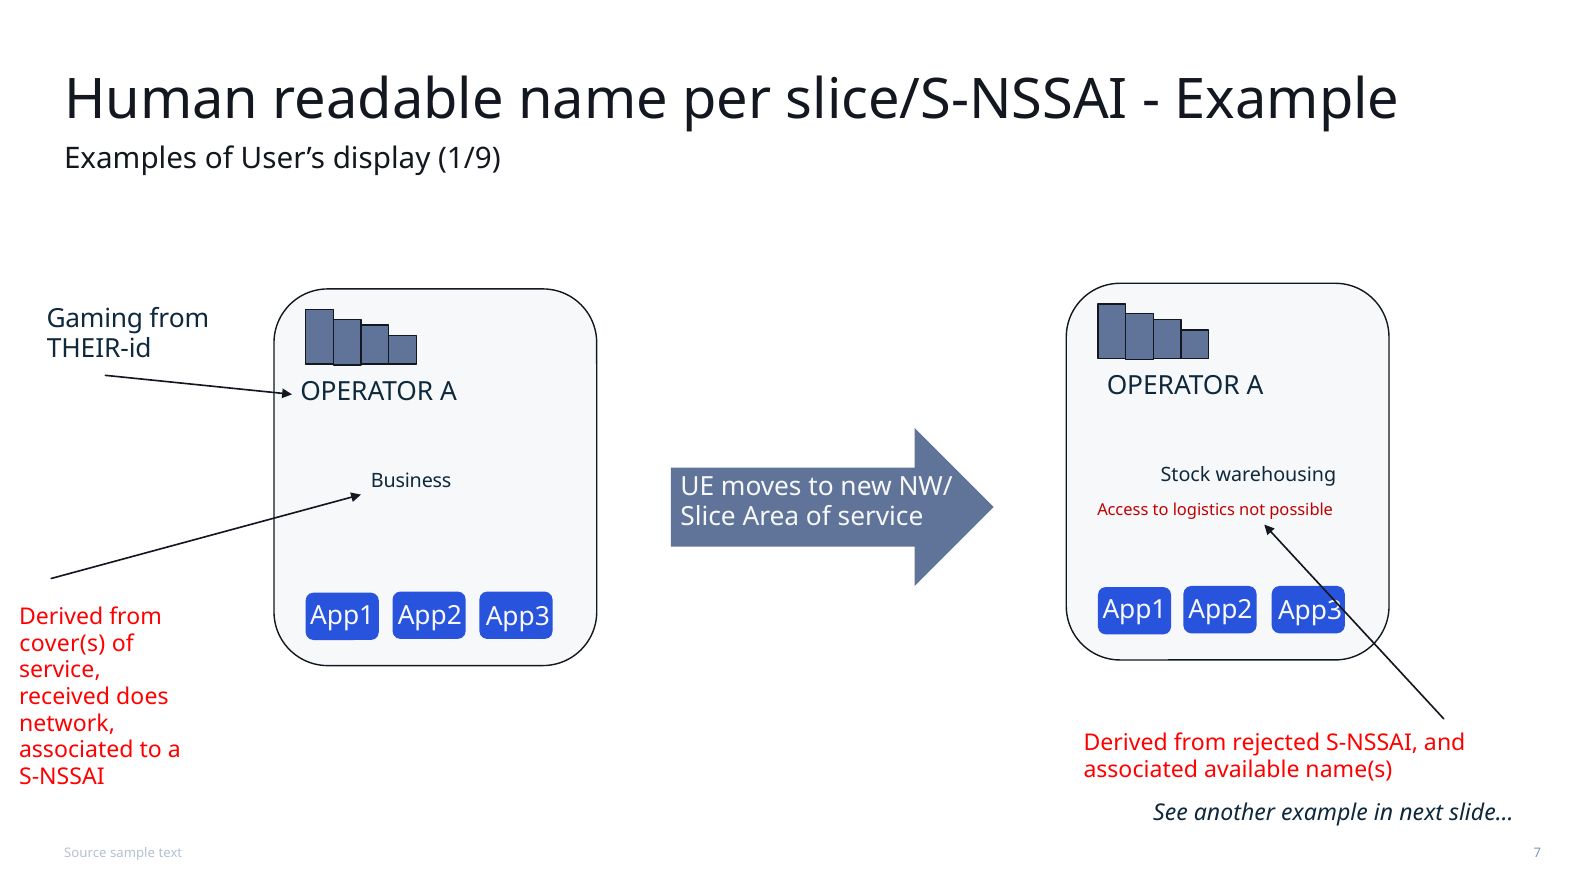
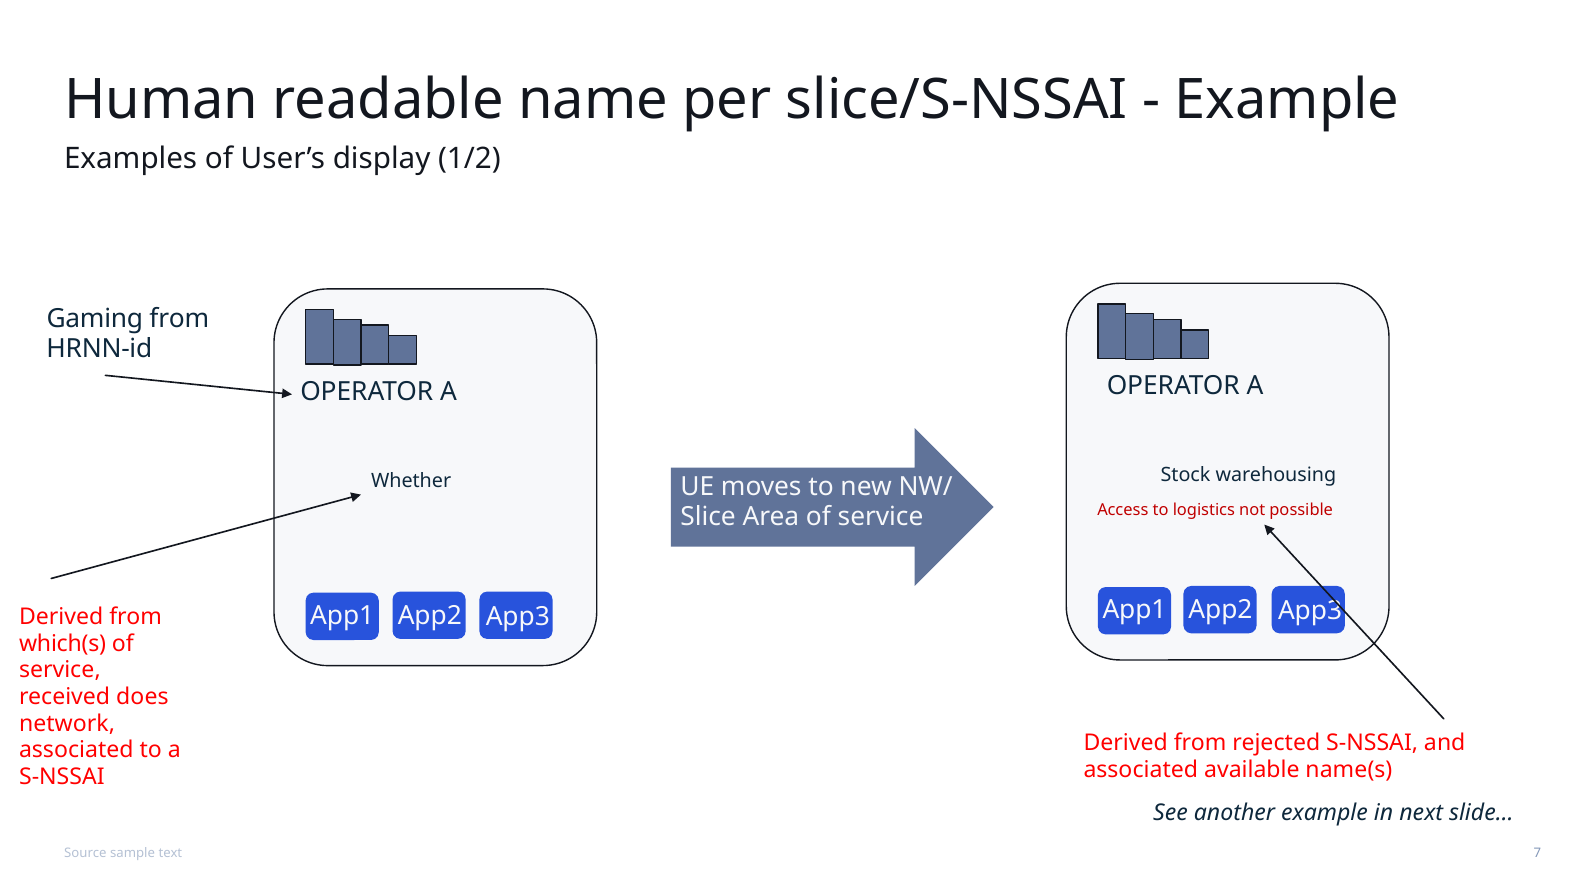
1/9: 1/9 -> 1/2 (469, 159)
THEIR-id: THEIR-id -> HRNN-id (99, 349)
Business: Business -> Whether (411, 481)
cover(s: cover(s -> which(s (63, 644)
